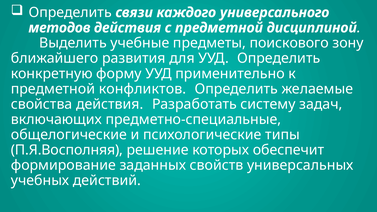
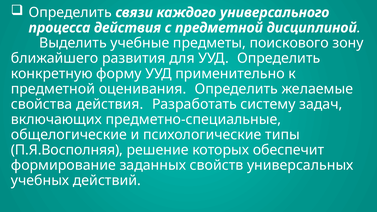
методов: методов -> процесса (59, 28)
конфликтов: конфликтов -> оценивания (143, 89)
